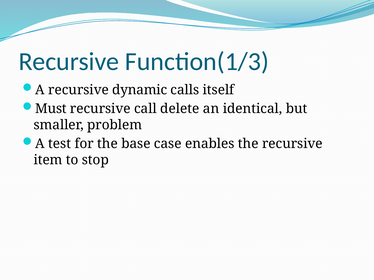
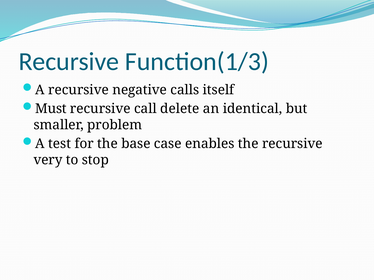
dynamic: dynamic -> negative (140, 90)
item: item -> very (48, 160)
